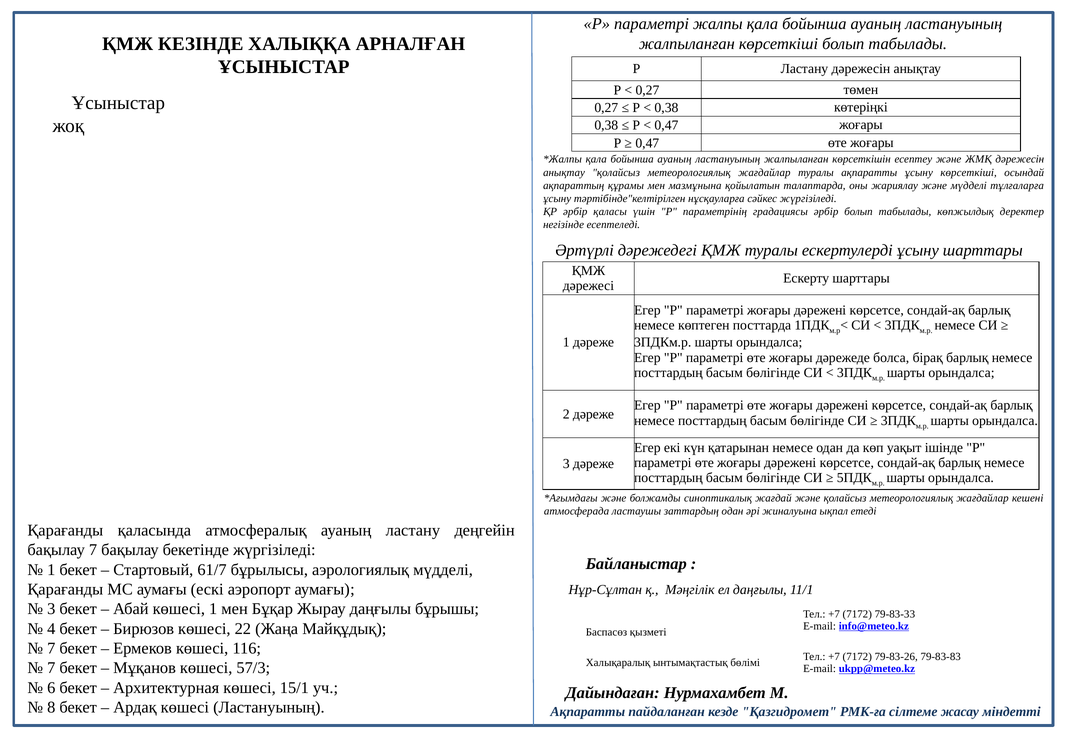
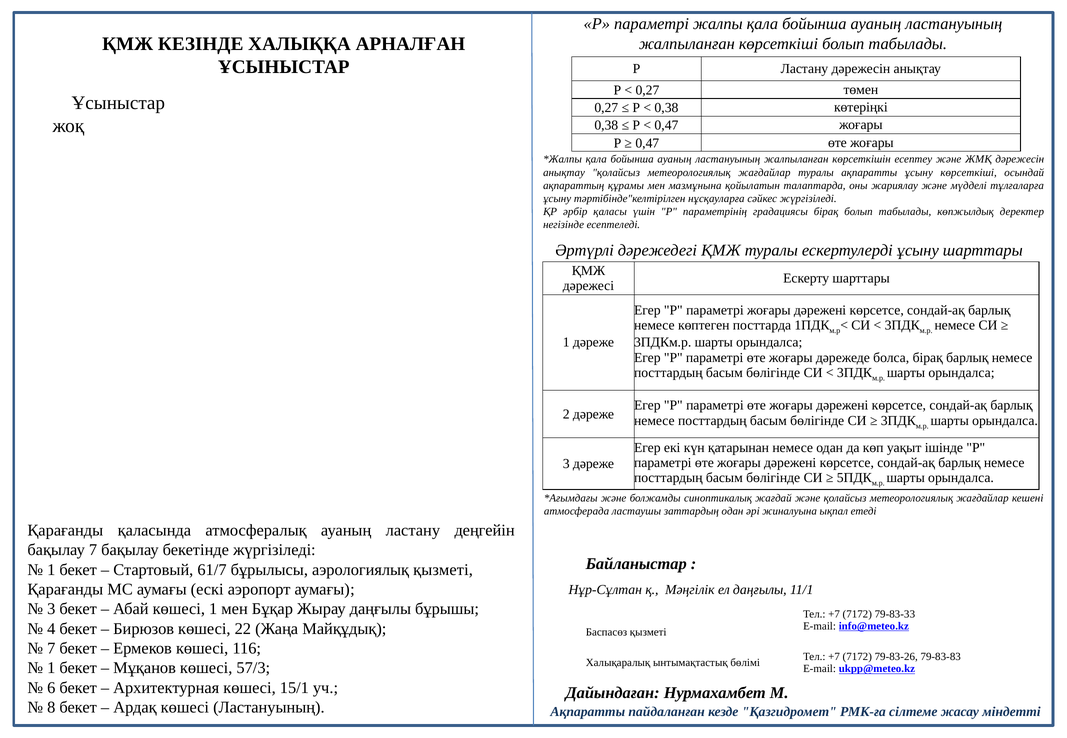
градациясы әрбір: әрбір -> бірақ (826, 212)
аэрологиялық мүдделі: мүдделі -> қызметі (443, 570)
7: 7 -> 1 (51, 669)
